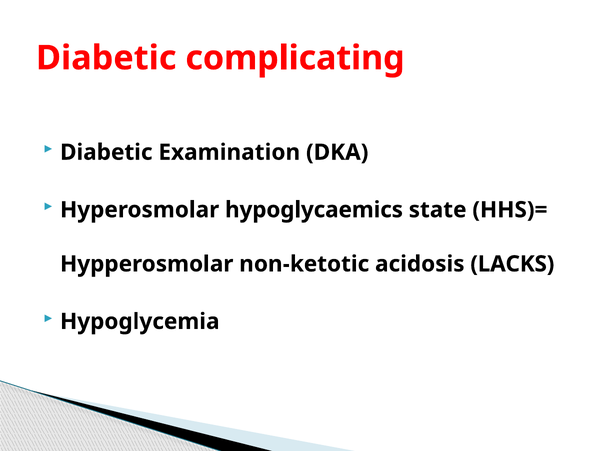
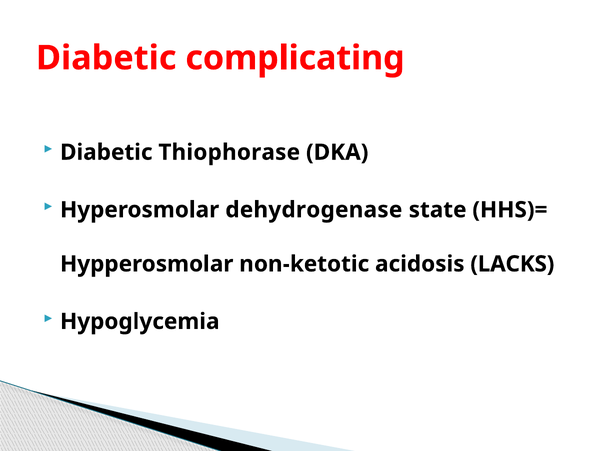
Examination: Examination -> Thiophorase (229, 152)
hypoglycaemics: hypoglycaemics -> dehydrogenase (314, 210)
